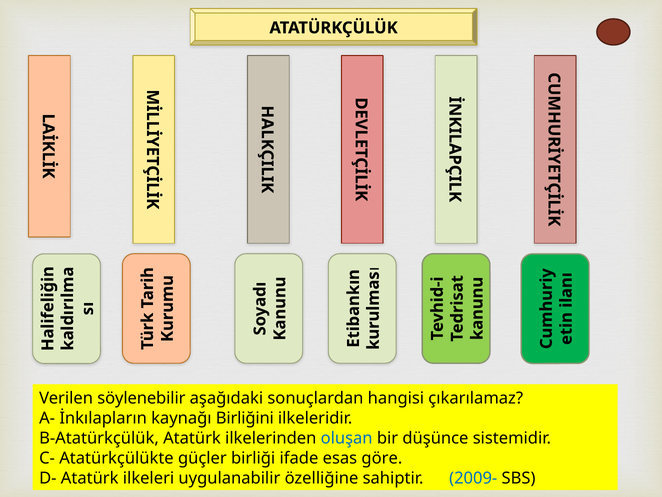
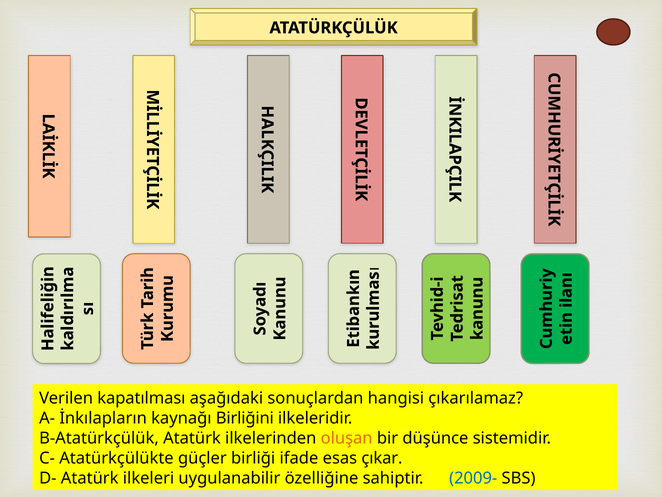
söylenebilir: söylenebilir -> kapatılması (141, 398)
oluşan colour: blue -> orange (347, 438)
göre: göre -> çıkar (382, 458)
